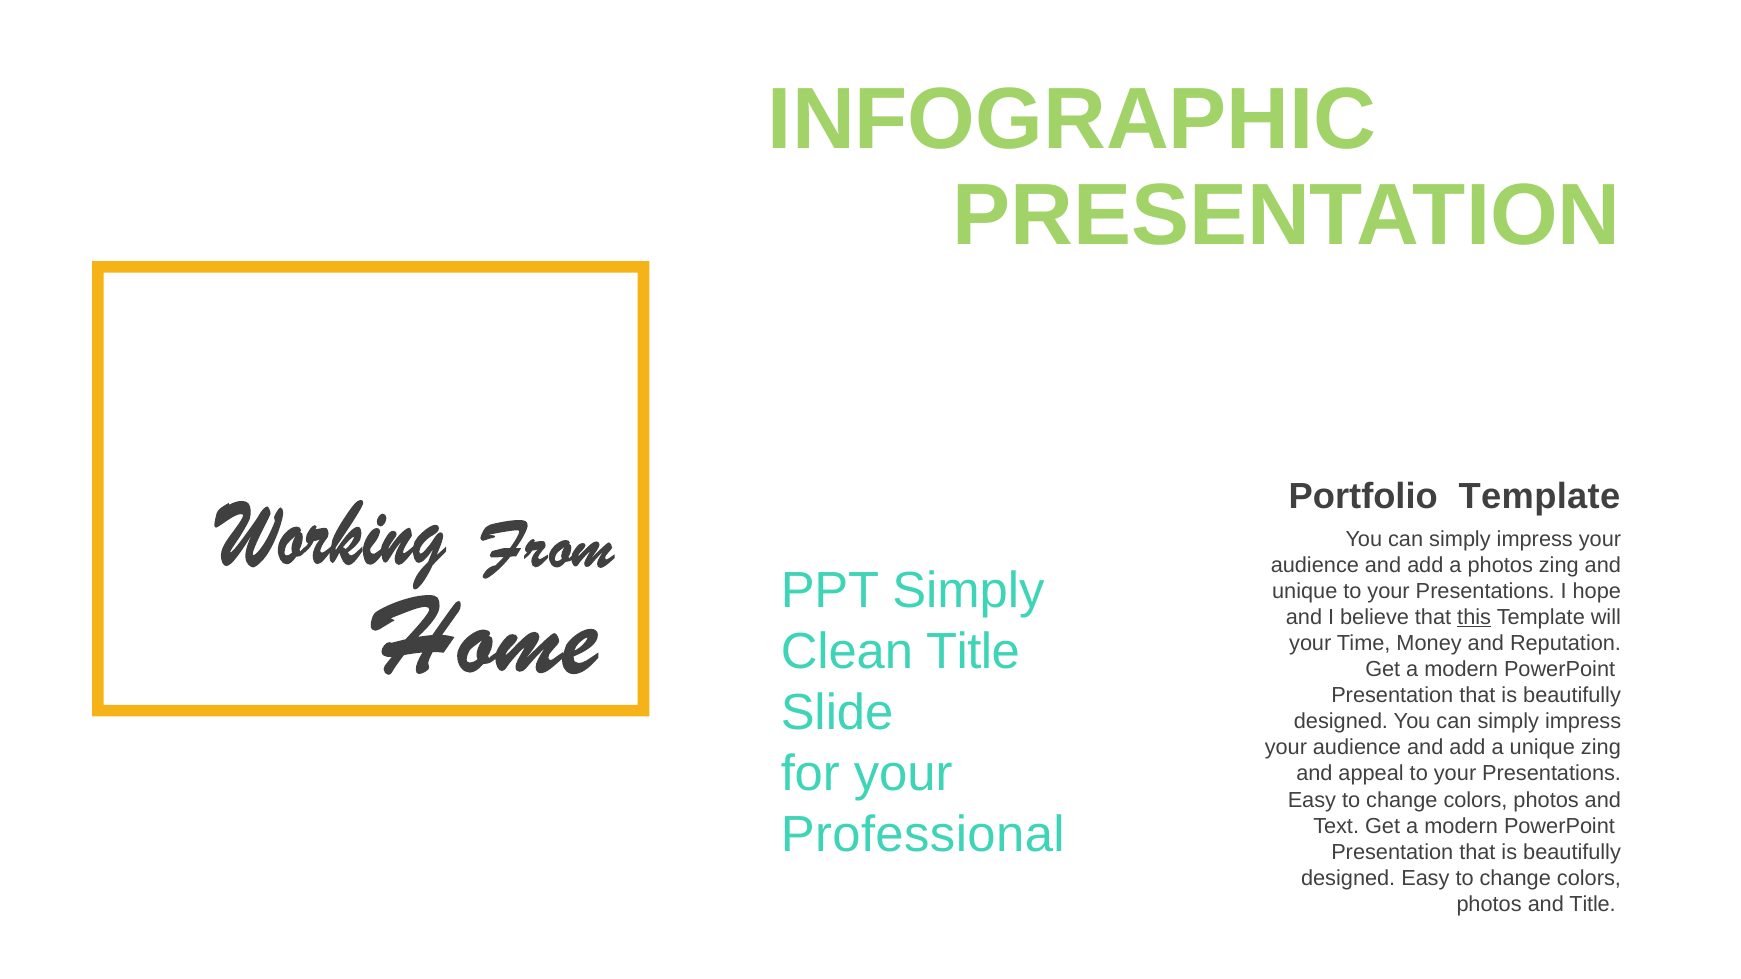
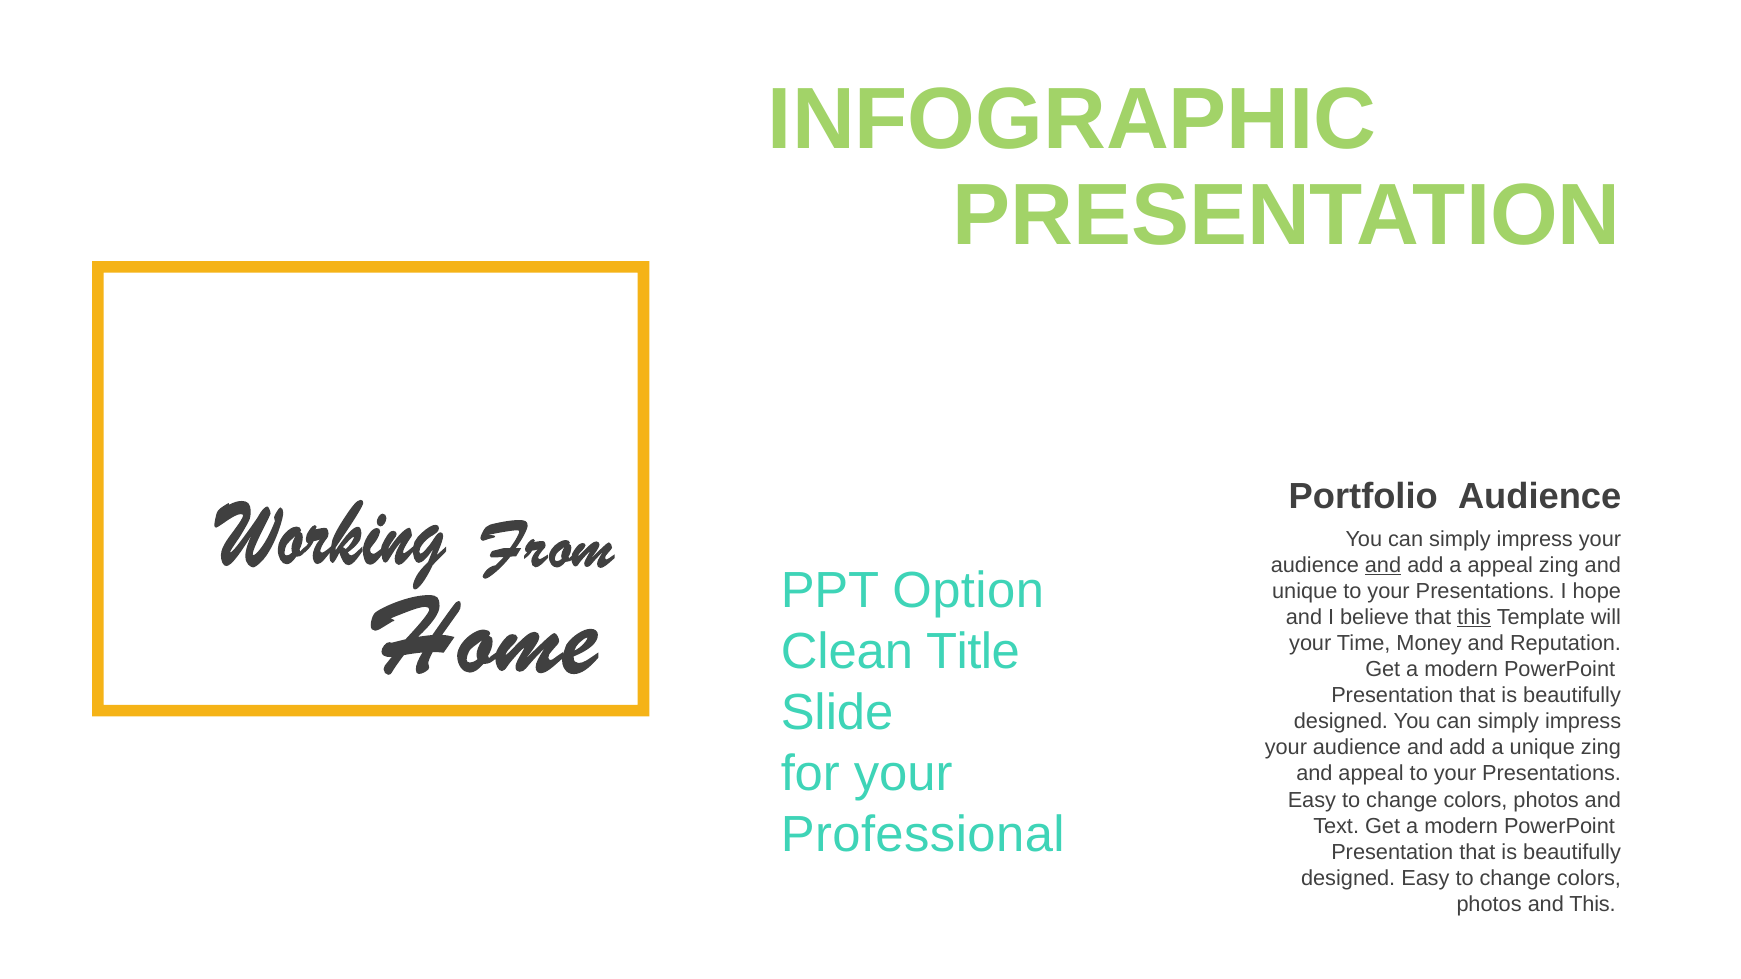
Portfolio Template: Template -> Audience (1540, 497)
and underline: none -> present (1383, 565)
a photos: photos -> appeal (1500, 565)
PPT Simply: Simply -> Option (968, 591)
and Title: Title -> This (1593, 905)
